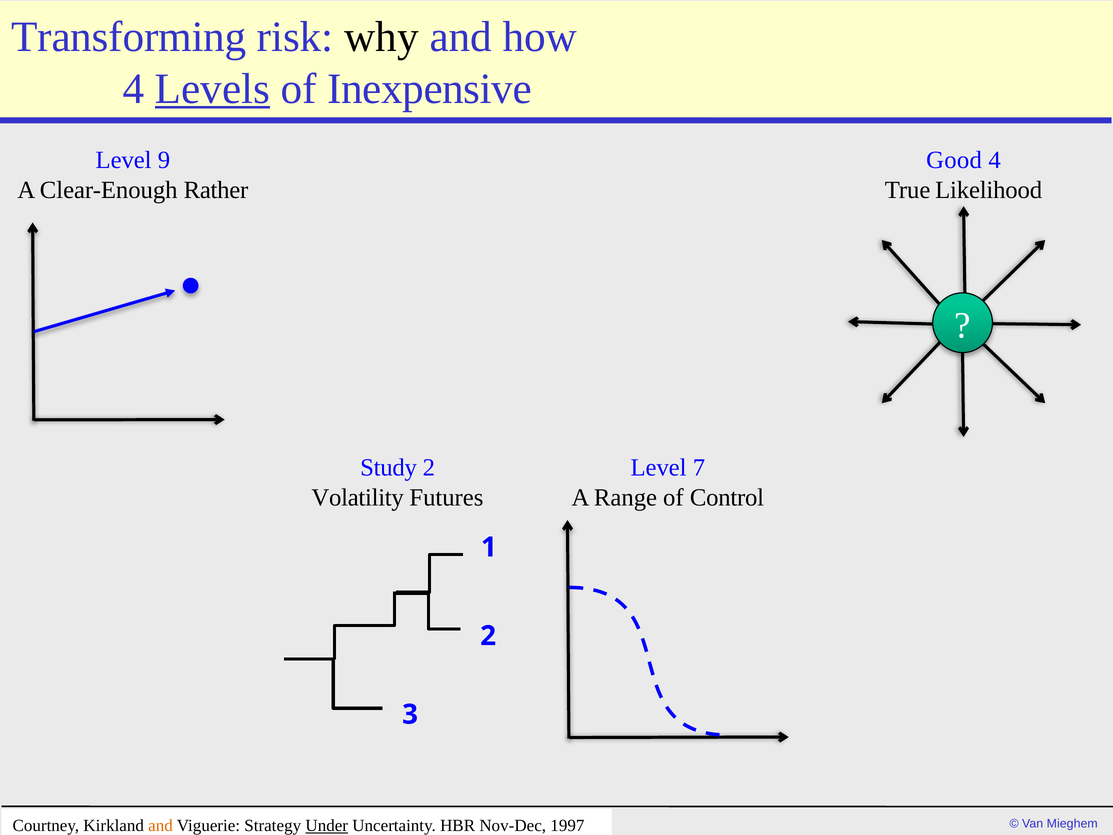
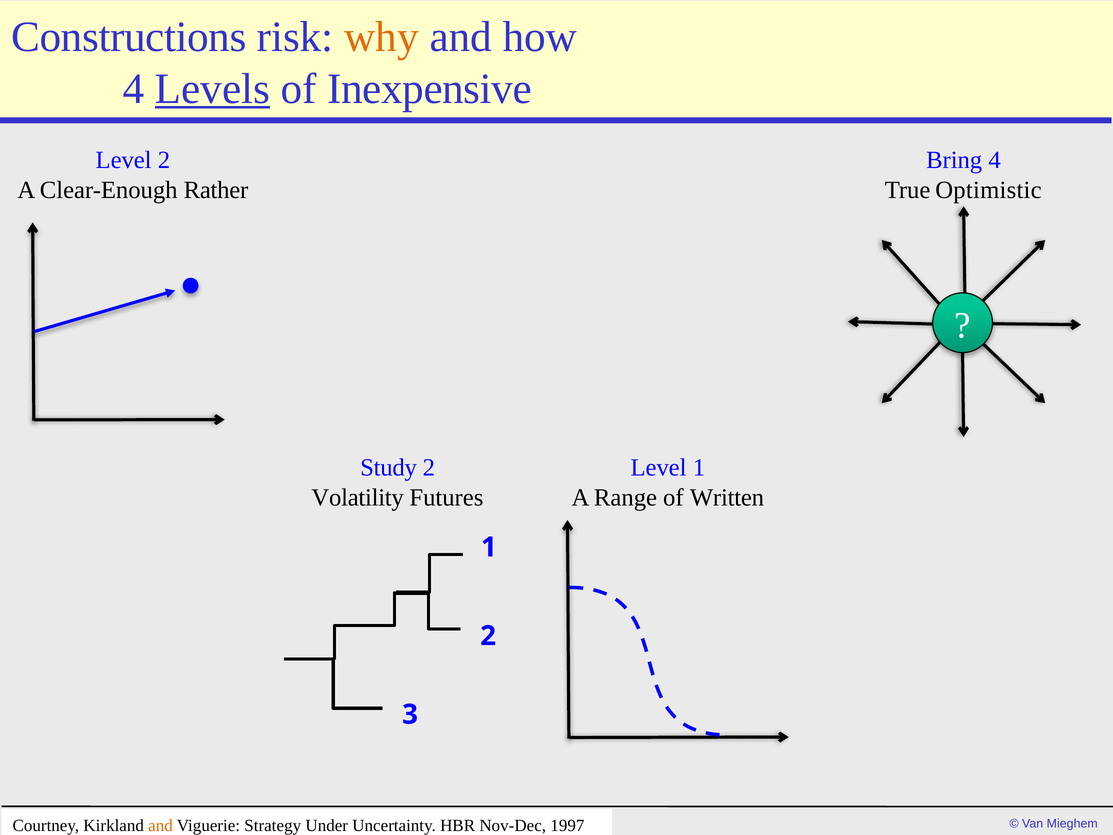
Transforming: Transforming -> Constructions (129, 37)
why colour: black -> orange (382, 37)
Level 9: 9 -> 2 (164, 160)
Good: Good -> Bring (954, 160)
Likelihood: Likelihood -> Optimistic (988, 190)
Level 7: 7 -> 1 (699, 468)
Control: Control -> Written (727, 497)
Under underline: present -> none (327, 826)
